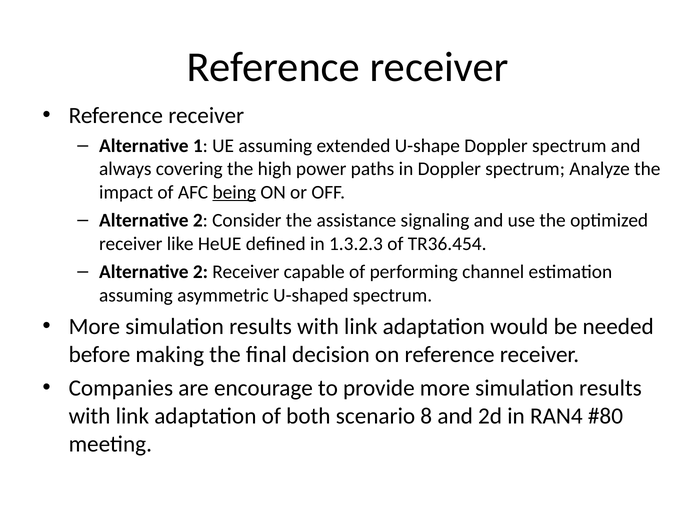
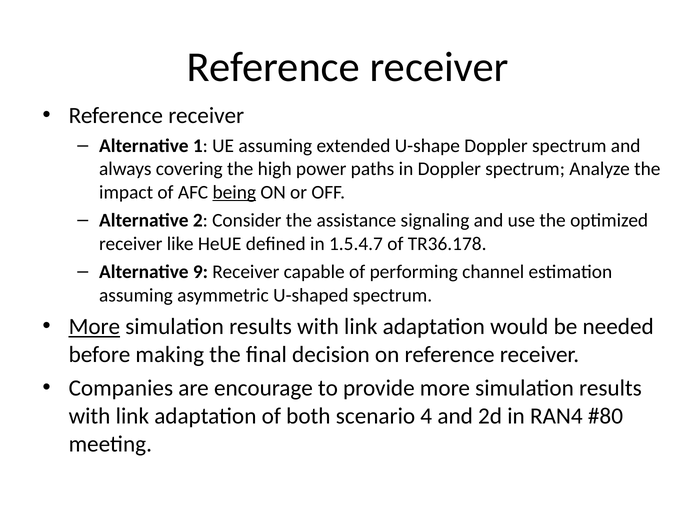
1.3.2.3: 1.3.2.3 -> 1.5.4.7 (356, 244)
TR36.454: TR36.454 -> TR36.178 (447, 244)
2: 2 -> 9 (200, 272)
More underline: none -> present (94, 327)
8: 8 -> 4 (426, 416)
